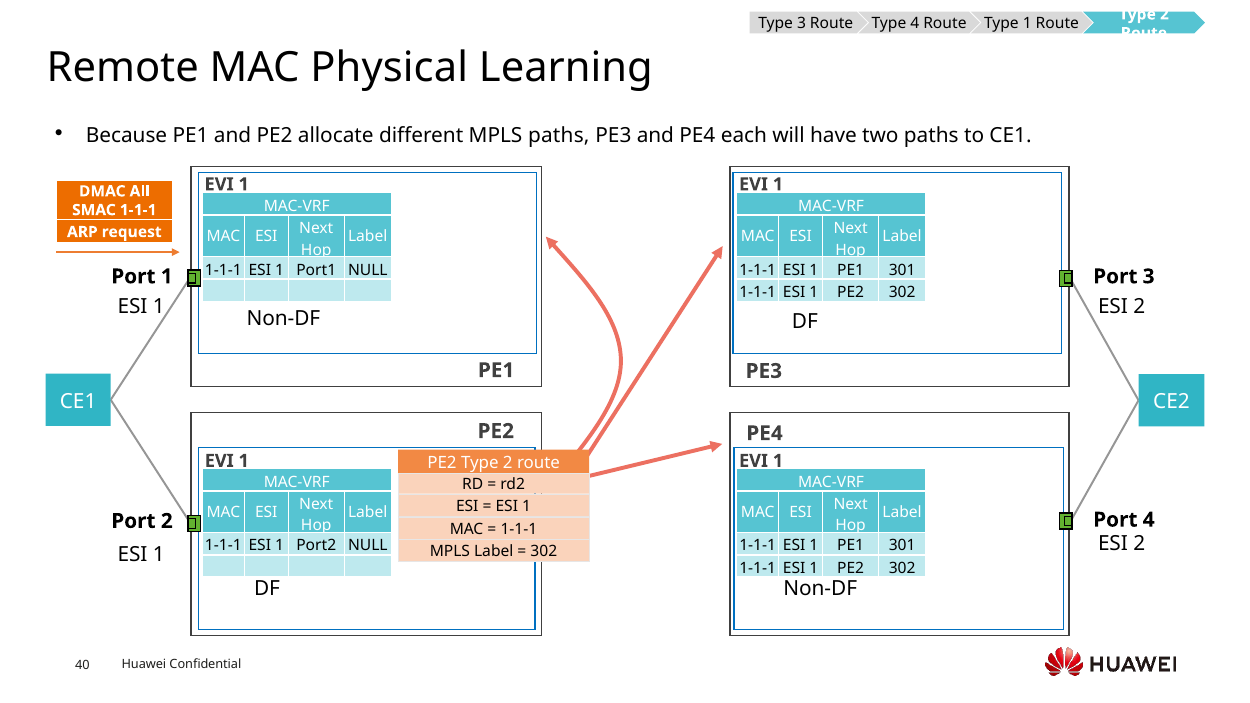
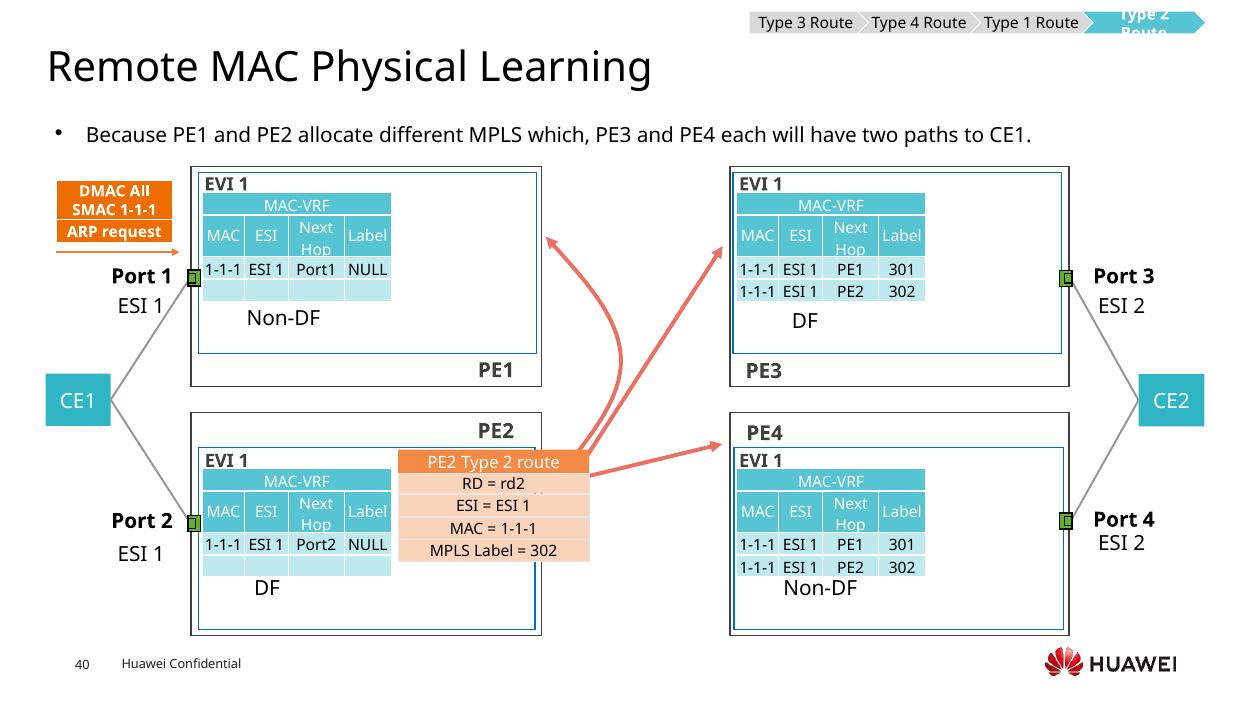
MPLS paths: paths -> which (559, 136)
